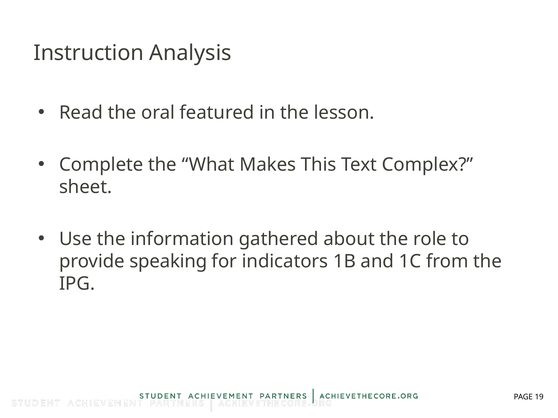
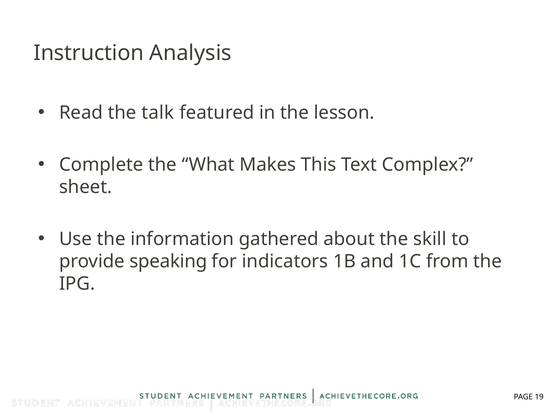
oral: oral -> talk (158, 113)
role: role -> skill (430, 239)
